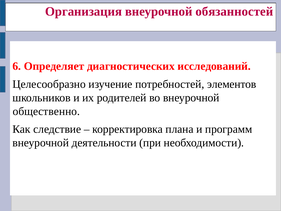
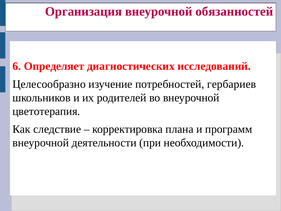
элементов: элементов -> гербариев (232, 84)
общественно: общественно -> цветотерапия (46, 111)
